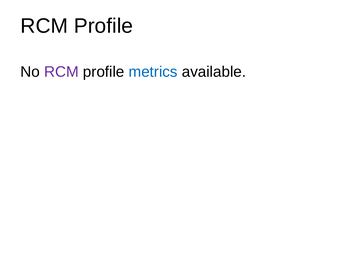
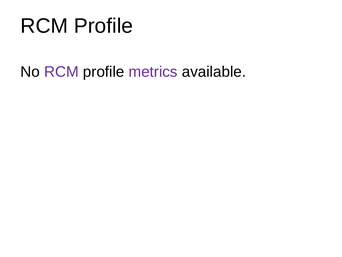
metrics colour: blue -> purple (153, 72)
